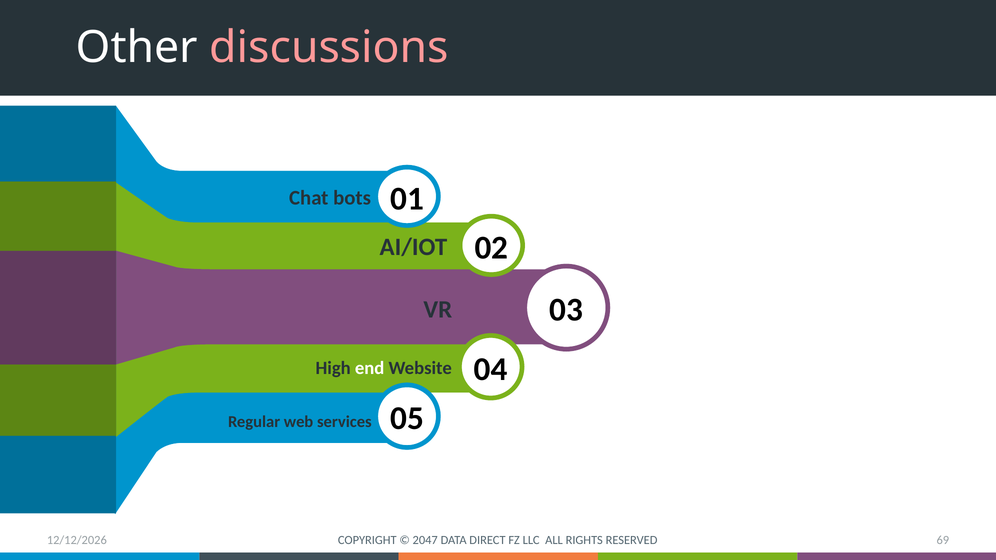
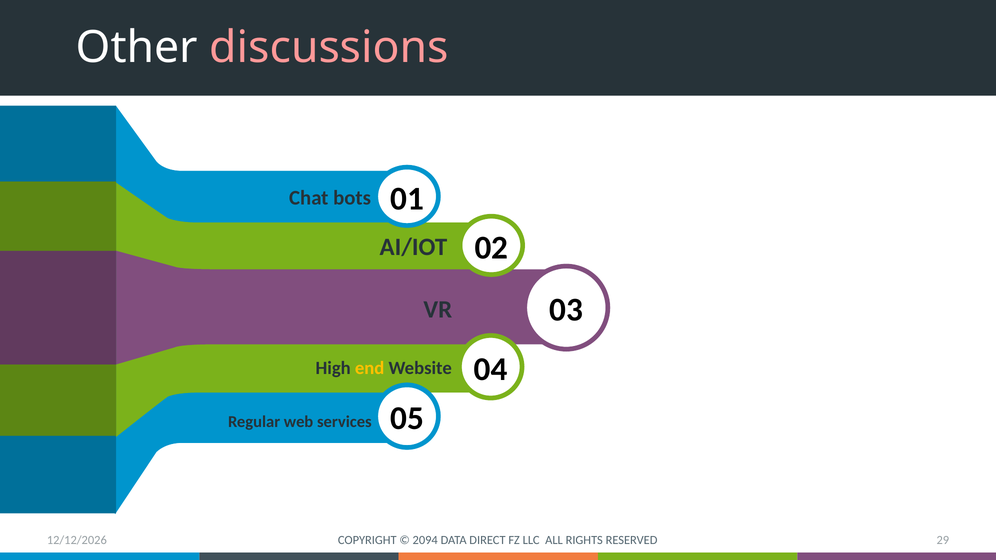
end colour: white -> yellow (370, 368)
2047: 2047 -> 2094 (425, 540)
69: 69 -> 29 (943, 540)
